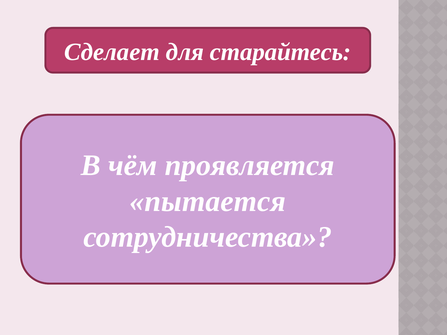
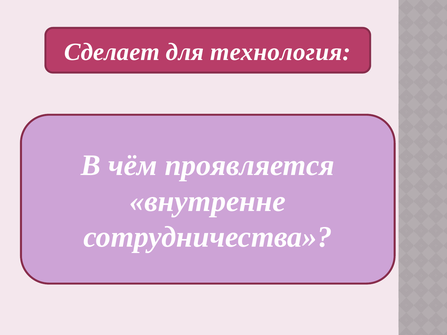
старайтесь: старайтесь -> технология (280, 52)
пытается: пытается -> внутренне (208, 201)
